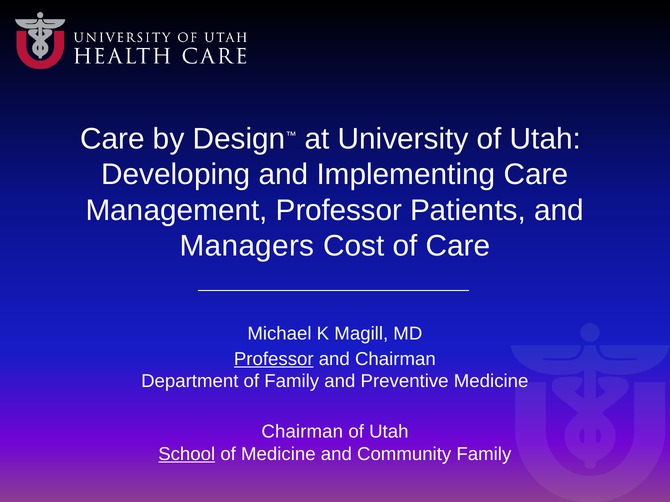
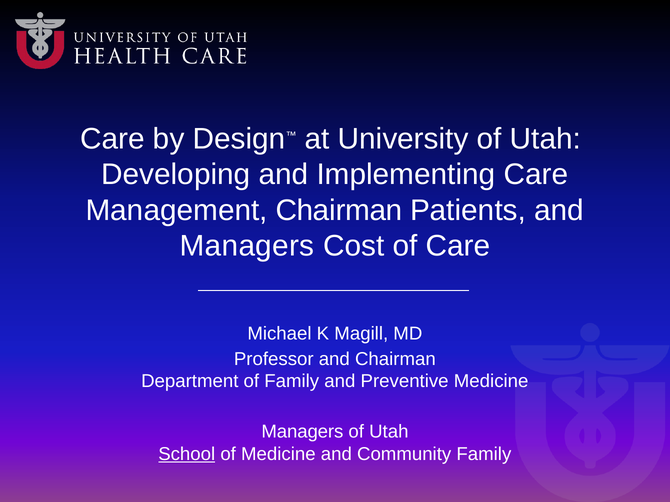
Management Professor: Professor -> Chairman (339, 210)
Professor underline: present -> none (274, 359)
Chairman: Chairman -> Managers (302, 432)
